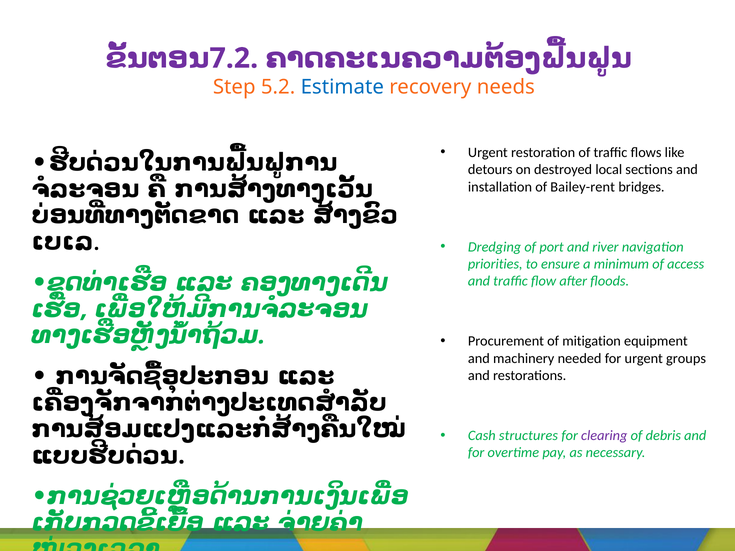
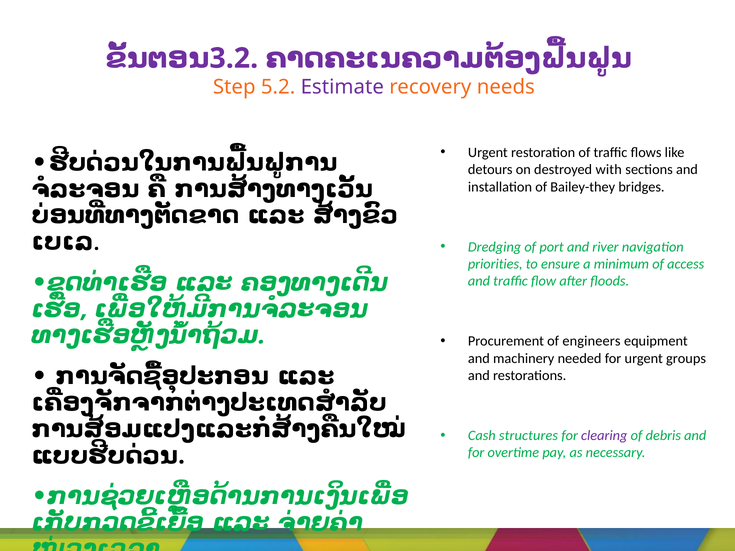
7.2: 7.2 -> 3.2 (234, 58)
Estimate colour: blue -> purple (342, 87)
local: local -> with (609, 170)
Bailey-rent: Bailey-rent -> Bailey-they (583, 187)
mitigation: mitigation -> engineers (591, 341)
